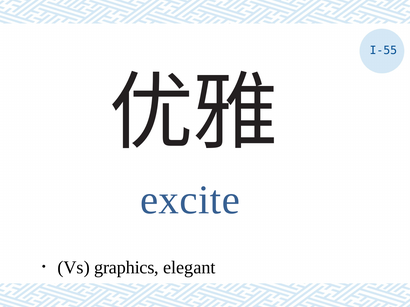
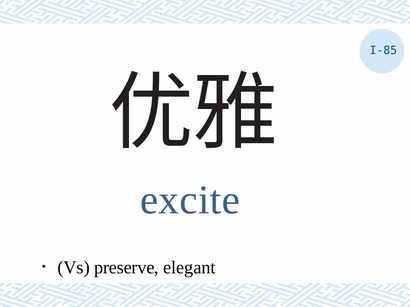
I-55: I-55 -> I-85 (383, 51)
graphics: graphics -> preserve (126, 268)
